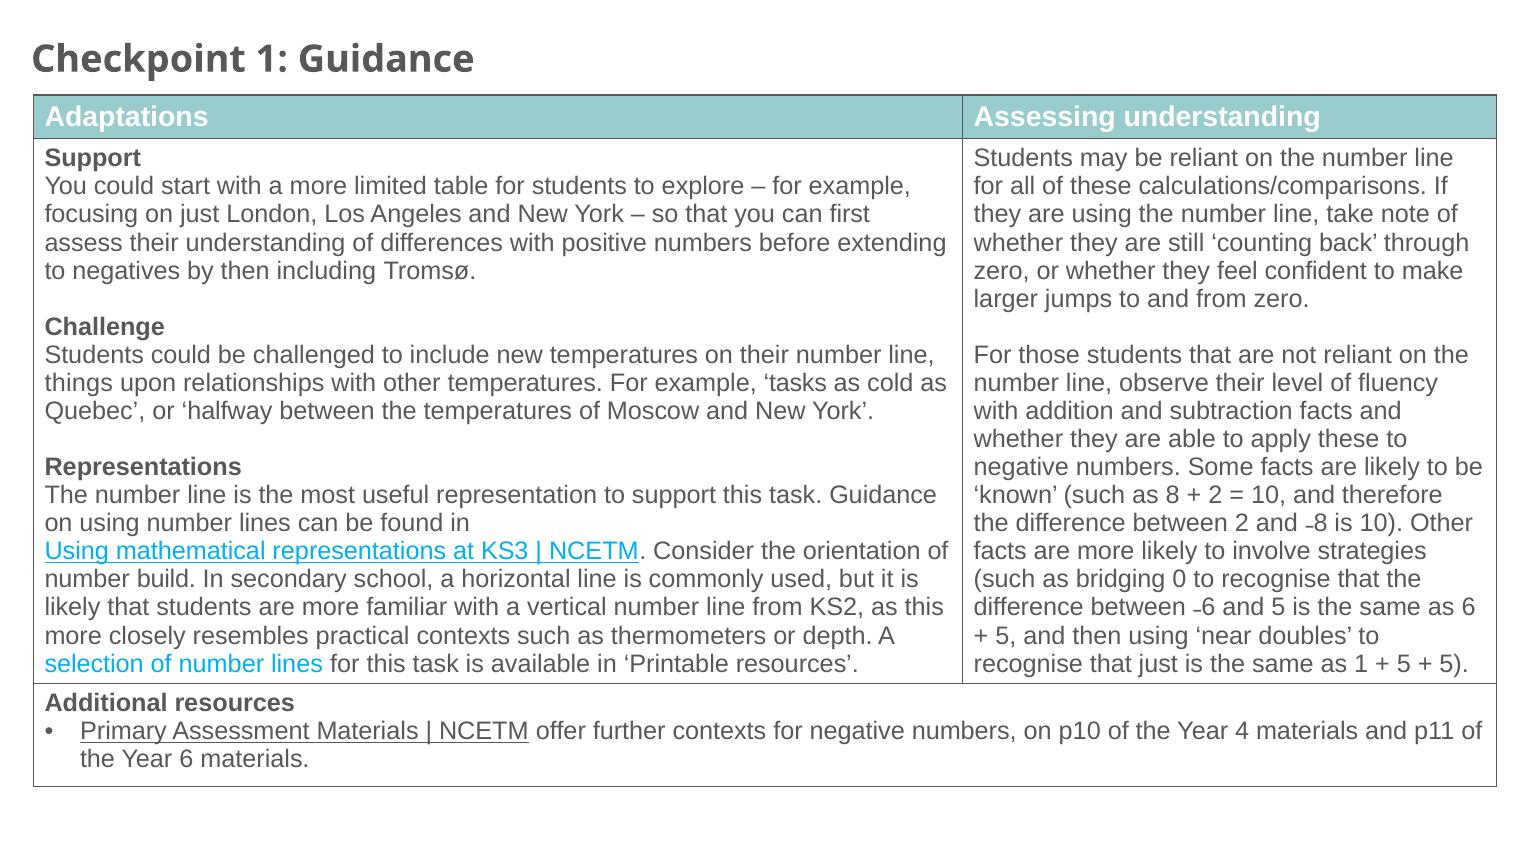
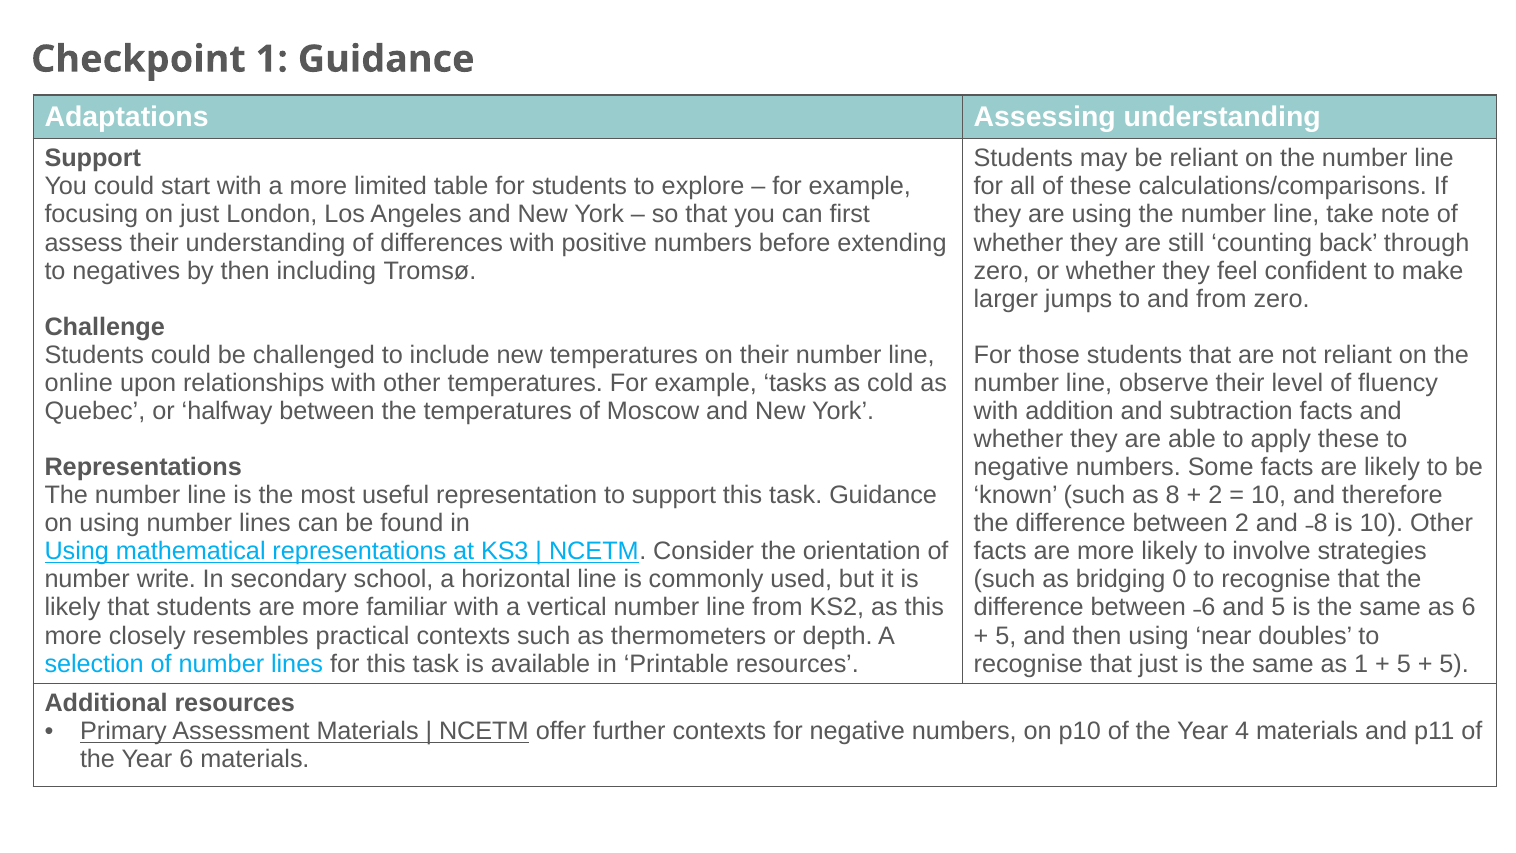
things: things -> online (79, 383)
build: build -> write (166, 579)
